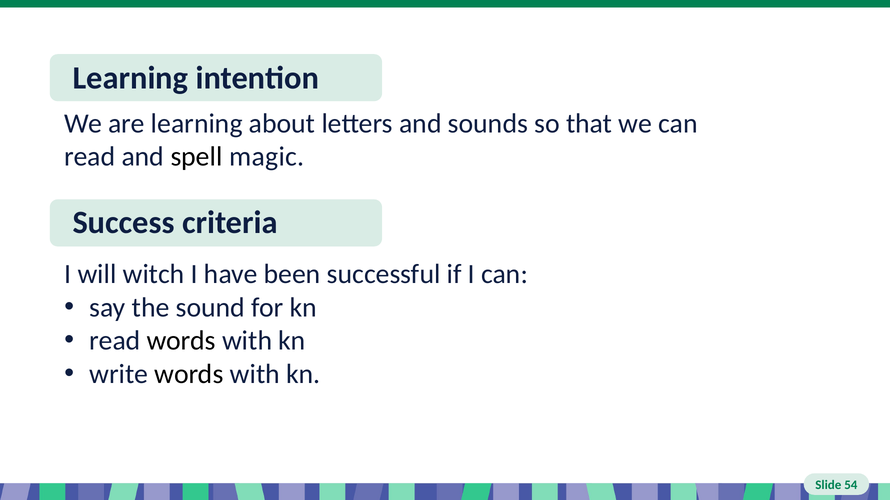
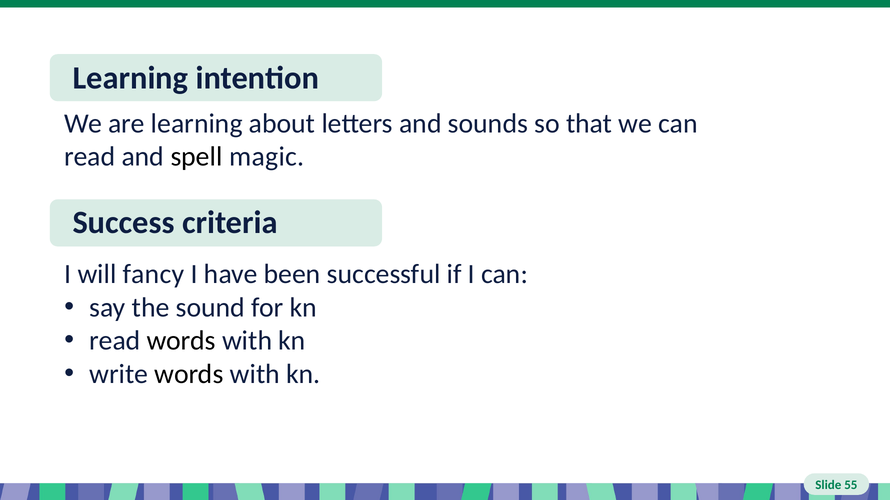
witch: witch -> fancy (154, 274)
54: 54 -> 55 (851, 485)
